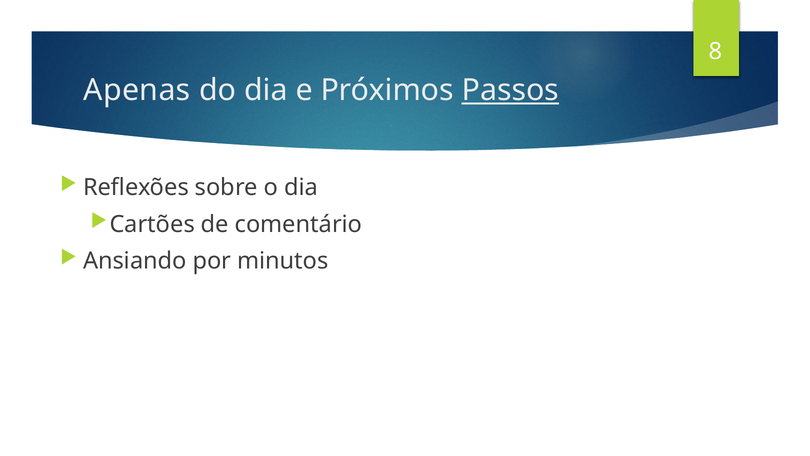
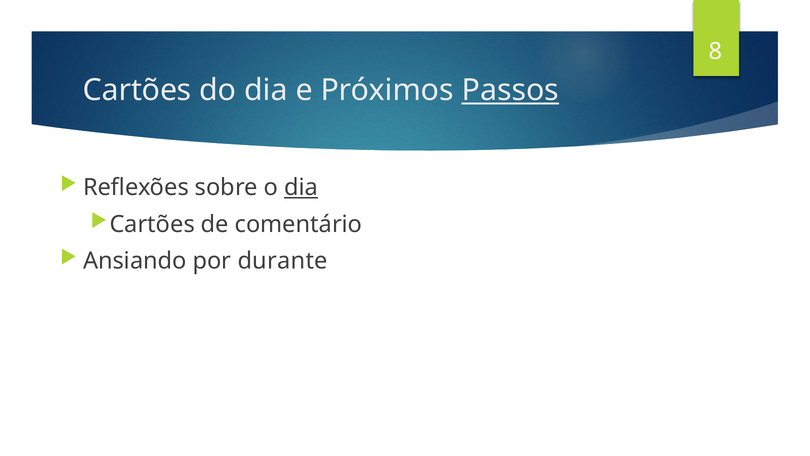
Apenas: Apenas -> Cartões (137, 90)
dia underline: none -> present (301, 187)
minutos: minutos -> durante (283, 261)
